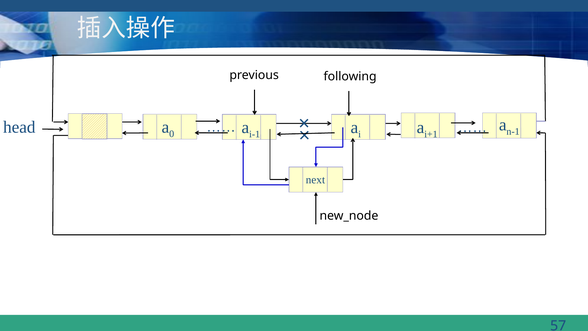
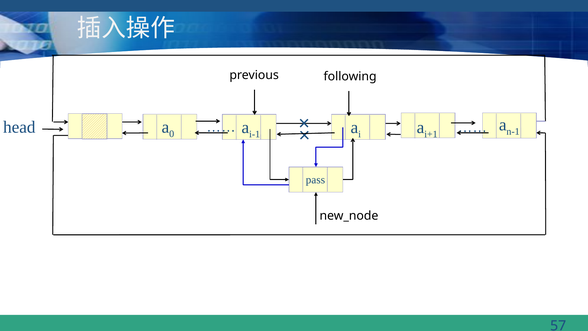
next: next -> pass (315, 180)
